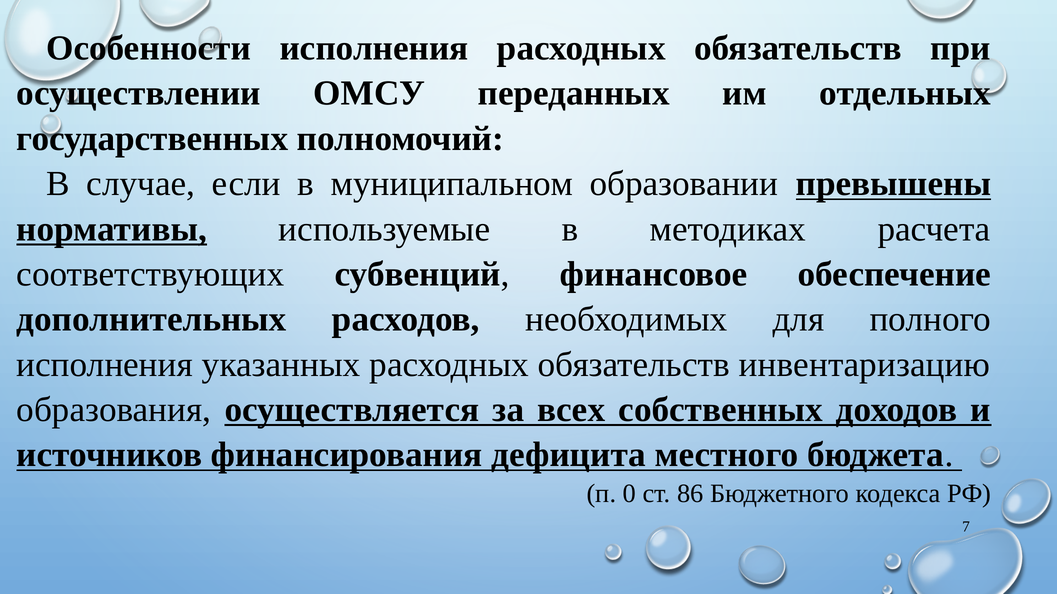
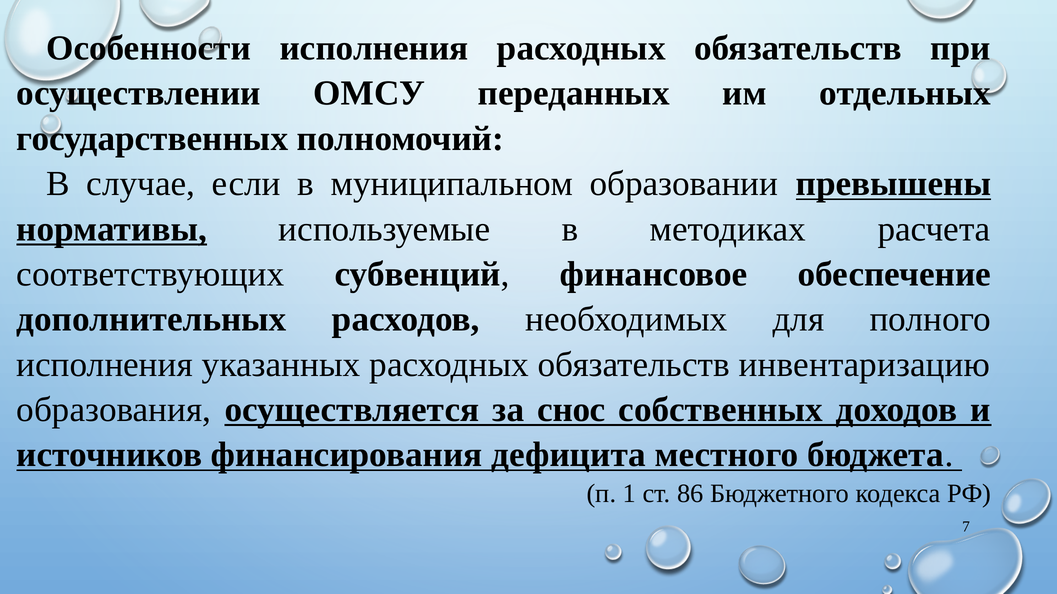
всех: всех -> снос (571, 410)
0: 0 -> 1 (629, 494)
